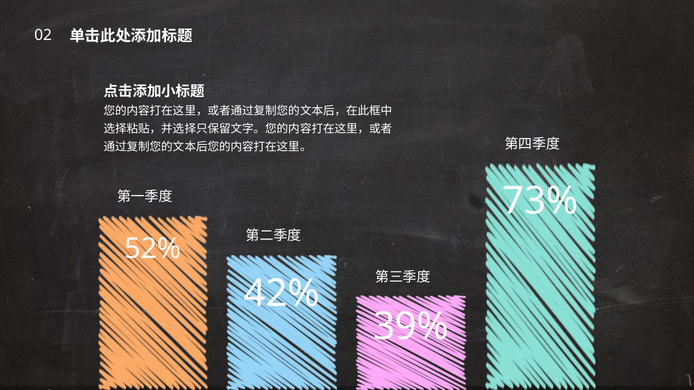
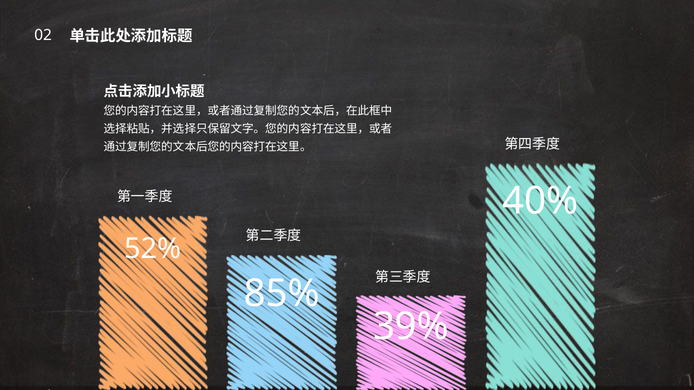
73%: 73% -> 40% (540, 201)
42%: 42% -> 85% (282, 294)
